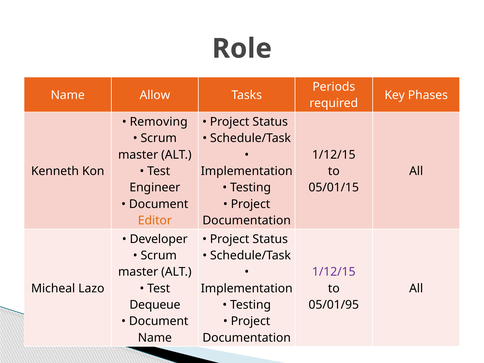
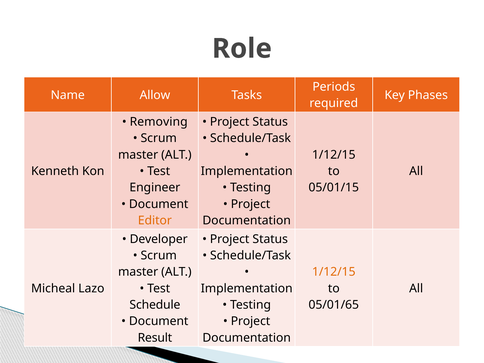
1/12/15 colour: purple -> orange (334, 272)
Dequeue: Dequeue -> Schedule (155, 305)
05/01/95: 05/01/95 -> 05/01/65 (334, 305)
Name: Name -> Result (155, 338)
